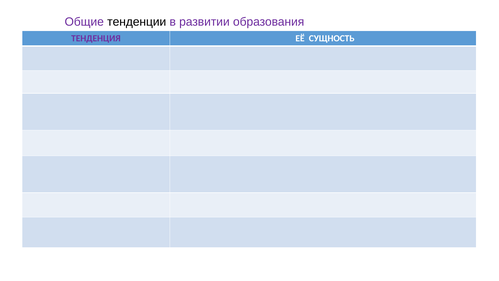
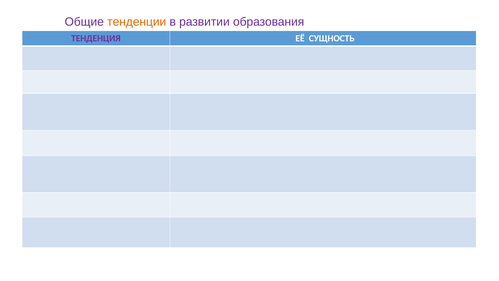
тенденции colour: black -> orange (137, 22)
